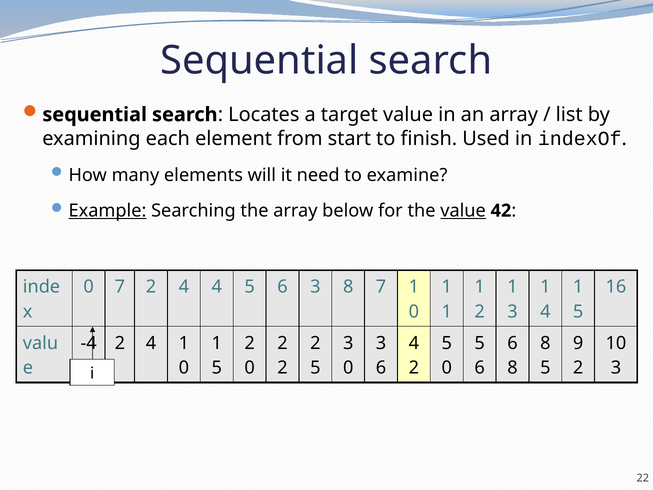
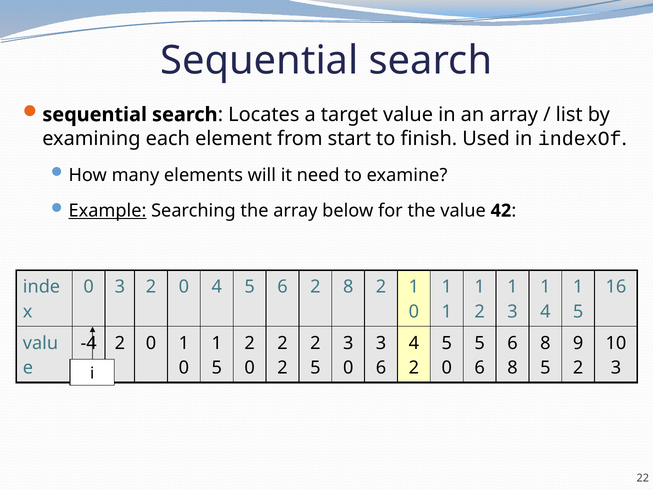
value underline: present -> none (463, 211)
7: 7 -> 3 (120, 287)
4: 4 -> 0 (184, 287)
6 3: 3 -> 2 (315, 287)
8 7: 7 -> 2 (381, 287)
-4 2 4: 4 -> 0 (151, 343)
